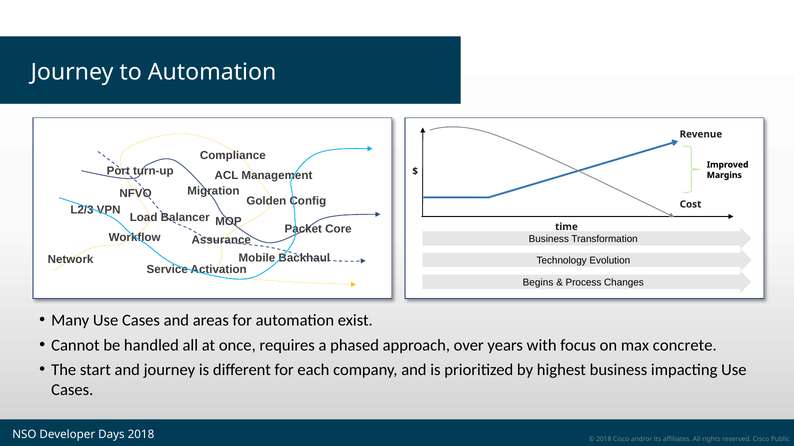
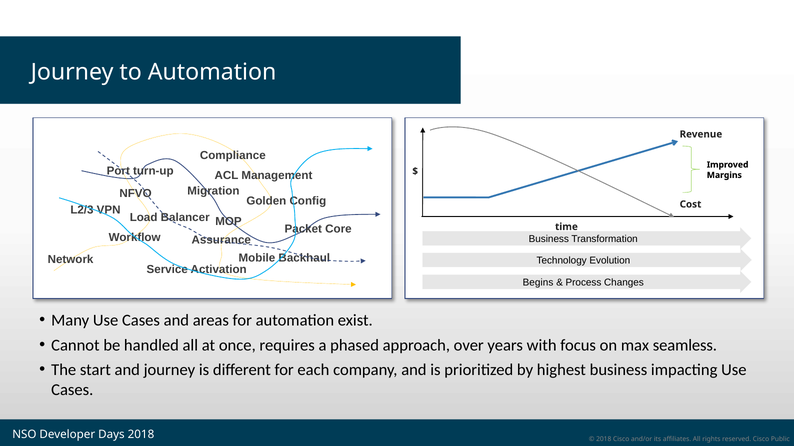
concrete: concrete -> seamless (685, 346)
